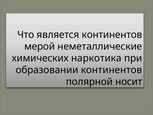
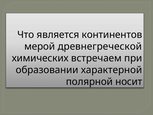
неметаллические: неметаллические -> древнегреческой (100, 46)
наркотика: наркотика -> встречаем (96, 58)
образовании континентов: континентов -> характерной (111, 70)
